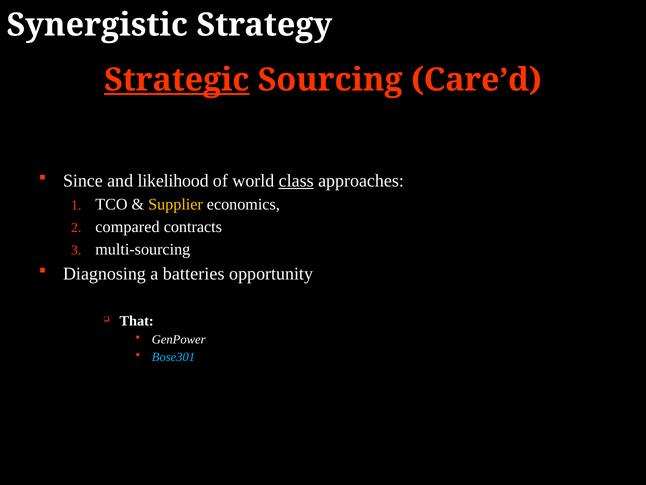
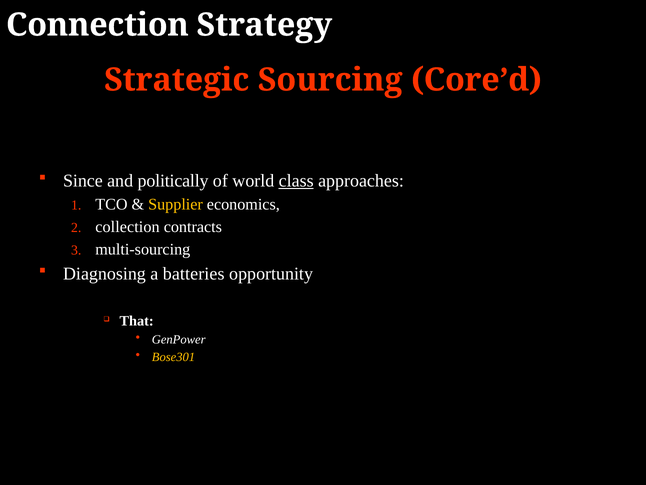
Synergistic: Synergistic -> Connection (97, 25)
Strategic underline: present -> none (177, 80)
Care’d: Care’d -> Core’d (476, 80)
likelihood: likelihood -> politically (173, 181)
compared: compared -> collection (128, 227)
Bose301 colour: light blue -> yellow (173, 357)
